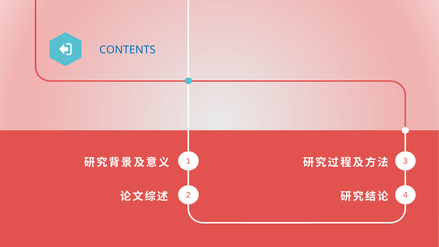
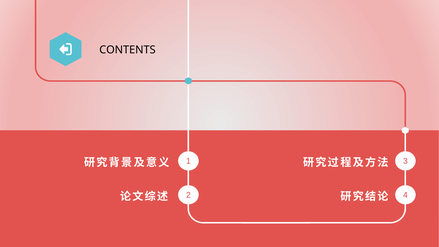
CONTENTS colour: blue -> black (127, 50)
